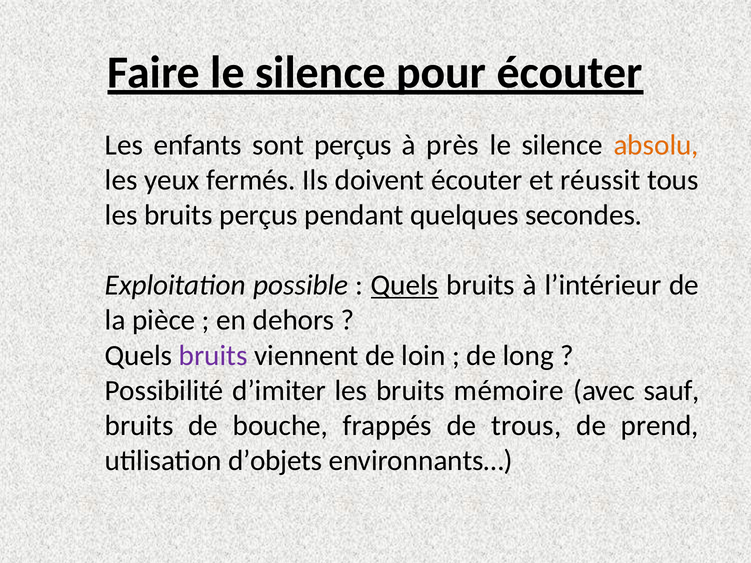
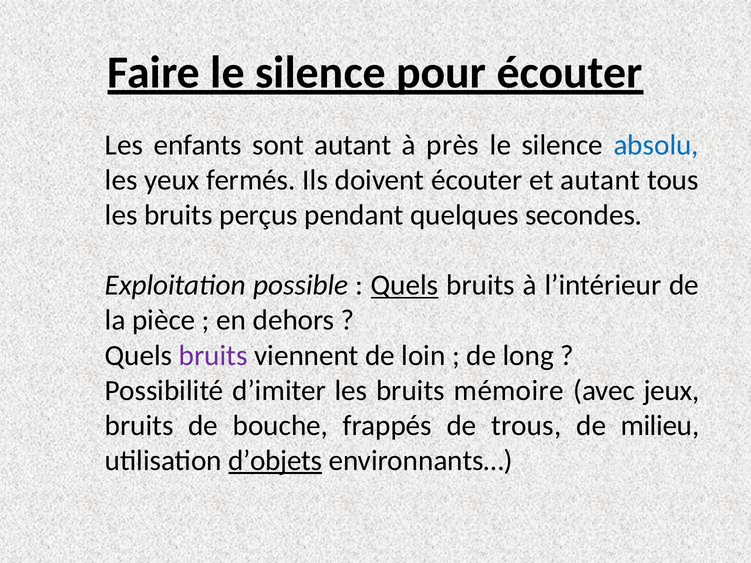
sont perçus: perçus -> autant (353, 145)
absolu colour: orange -> blue (656, 145)
et réussit: réussit -> autant (600, 180)
sauf: sauf -> jeux (672, 391)
prend: prend -> milieu (660, 426)
d’objets underline: none -> present (275, 461)
